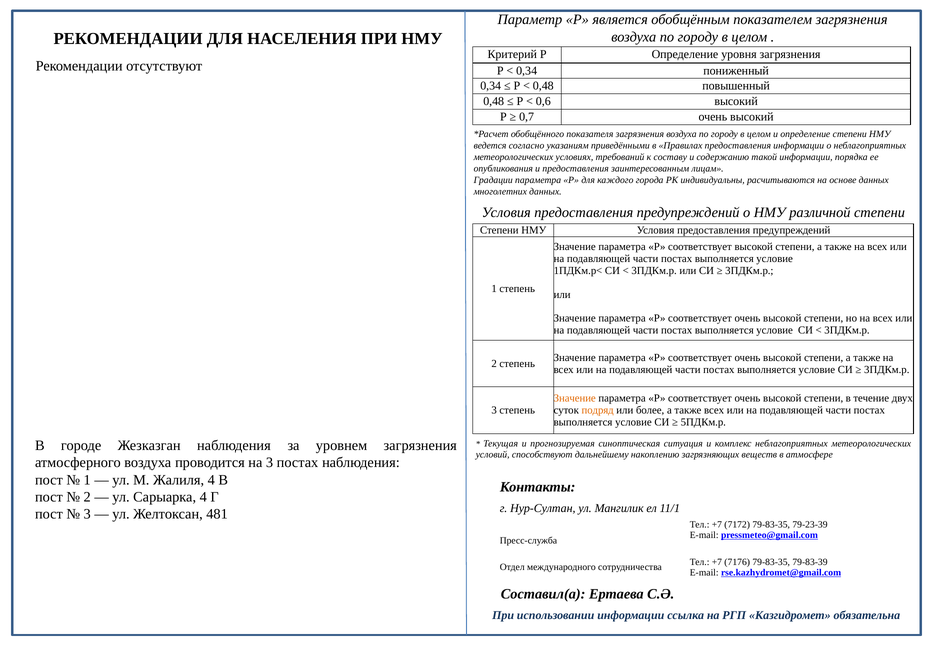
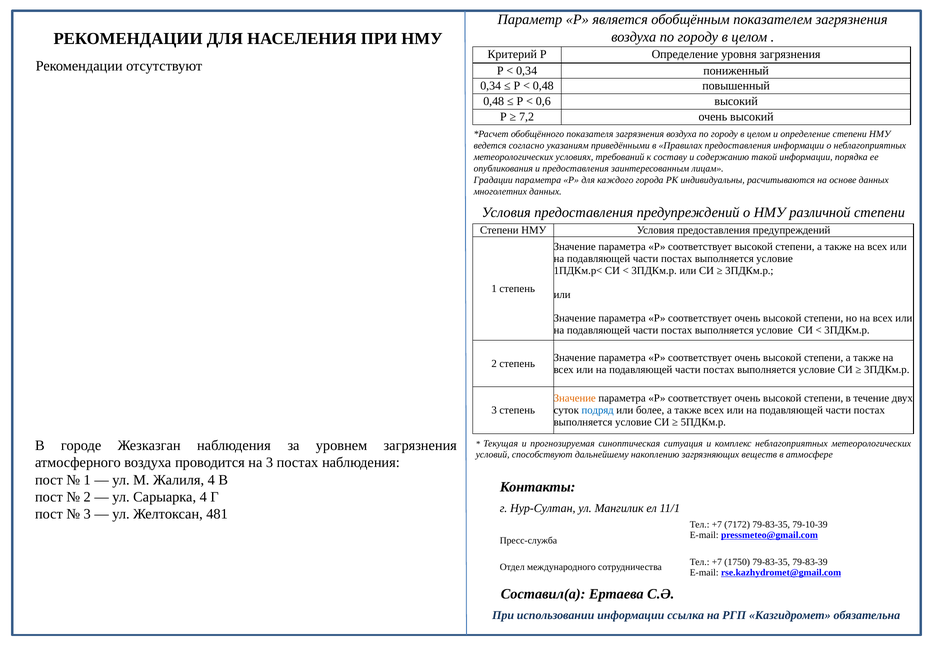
0,7: 0,7 -> 7,2 (527, 117)
подряд colour: orange -> blue (598, 410)
79-23-39: 79-23-39 -> 79-10-39 (810, 524)
7176: 7176 -> 1750 (737, 562)
